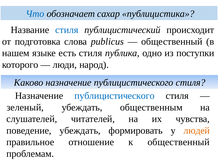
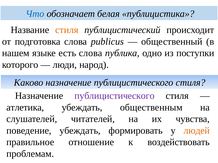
сахар: сахар -> белая (109, 14)
стиля colour: blue -> orange (67, 30)
есть стиля: стиля -> слова (91, 53)
публицистического colour: blue -> purple (114, 96)
зеленый: зеленый -> атлетика (25, 108)
к общественный: общественный -> воздействовать (179, 143)
